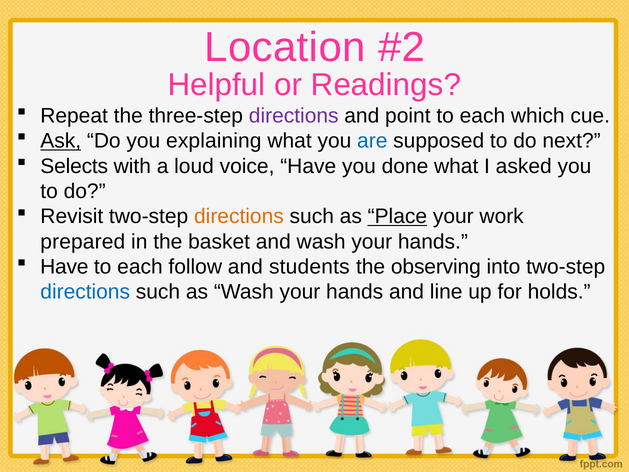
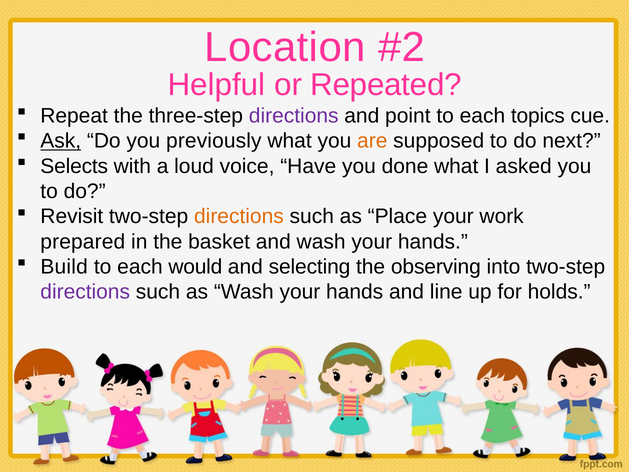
Readings: Readings -> Repeated (386, 85)
which: which -> topics (538, 116)
explaining: explaining -> previously (214, 141)
are colour: blue -> orange (372, 141)
Place underline: present -> none (397, 216)
Have: Have -> Build (64, 267)
follow: follow -> would (195, 267)
students: students -> selecting (310, 267)
directions colour: blue -> purple (85, 292)
